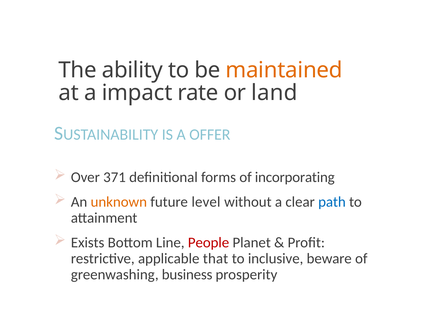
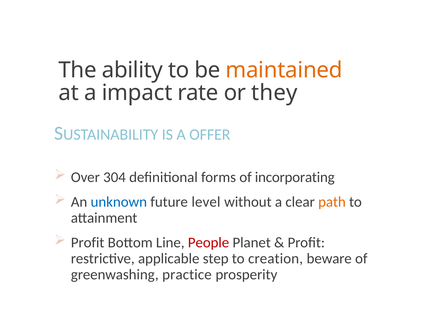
land: land -> they (274, 93)
371: 371 -> 304 (115, 177)
unknown colour: orange -> blue (119, 202)
path colour: blue -> orange (332, 202)
Exists: Exists -> Profit (88, 243)
that: that -> step (216, 259)
inclusive: inclusive -> creation (276, 259)
business: business -> practice (187, 275)
